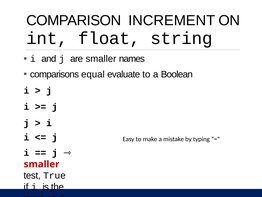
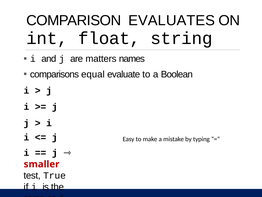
INCREMENT: INCREMENT -> EVALUATES (172, 20)
are smaller: smaller -> matters (101, 59)
